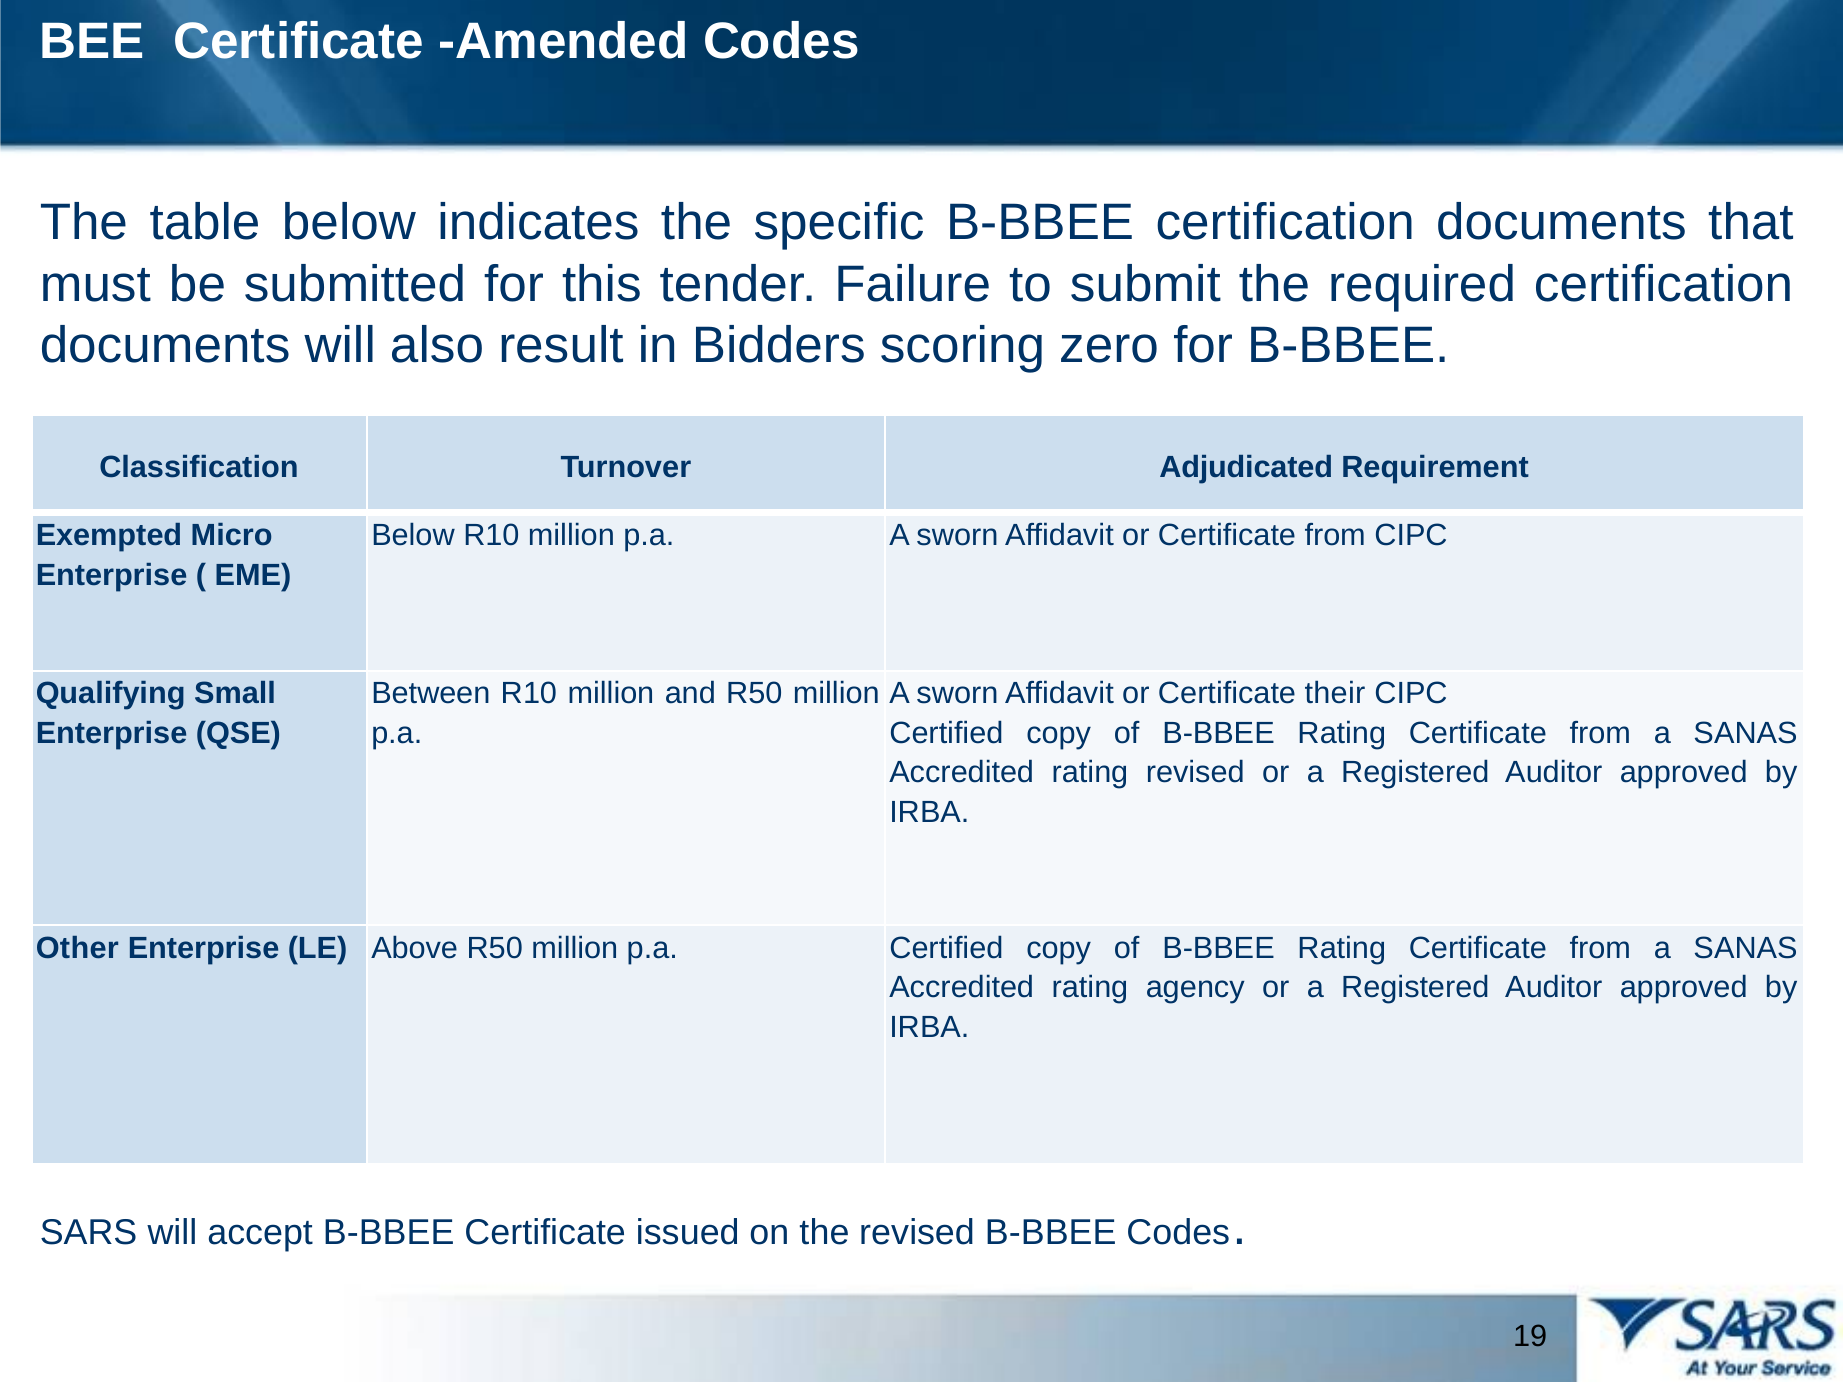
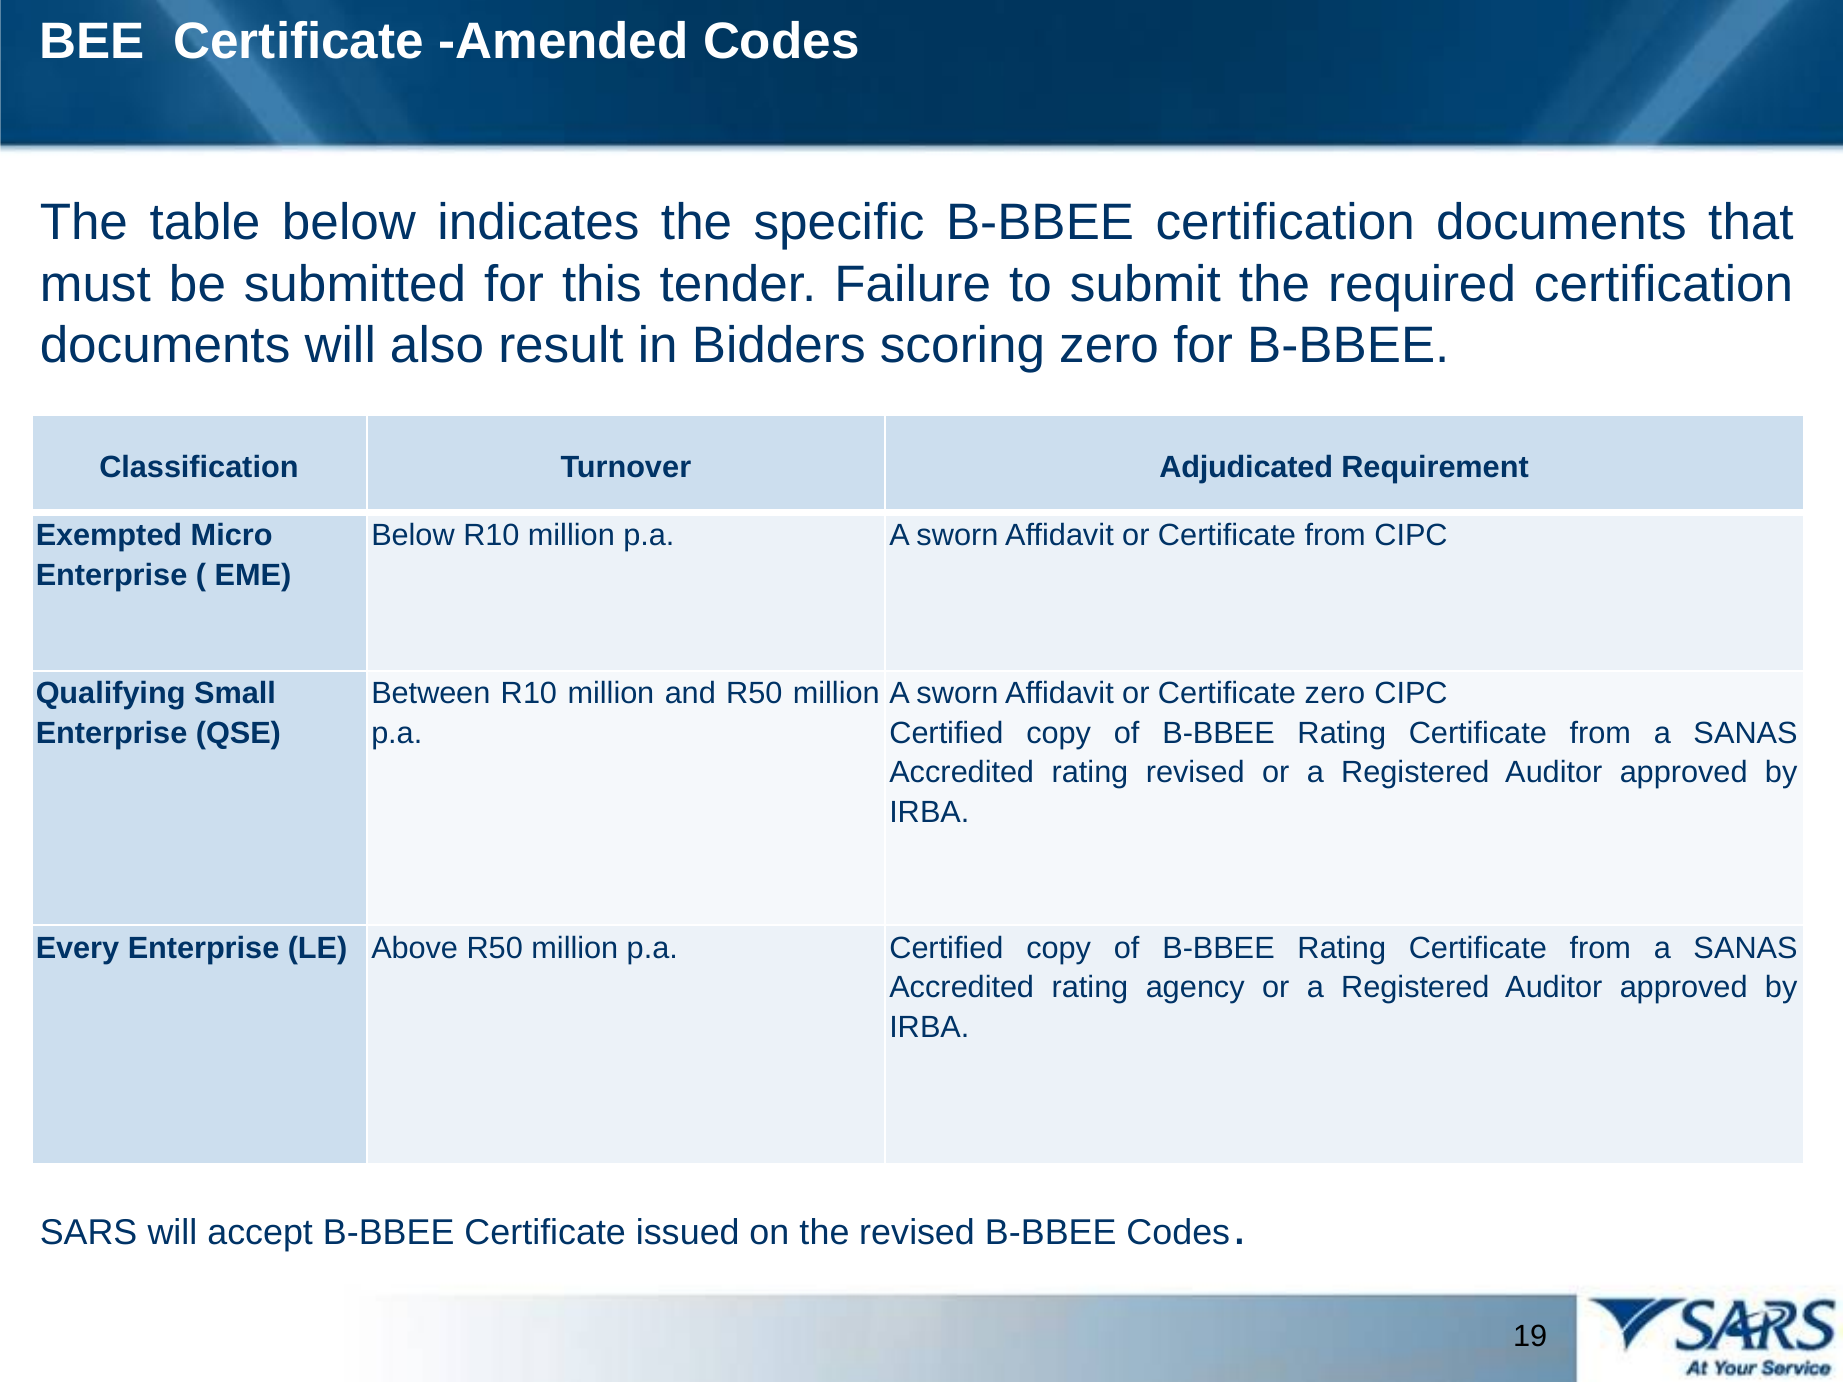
Certificate their: their -> zero (1335, 694)
Other: Other -> Every (78, 948)
